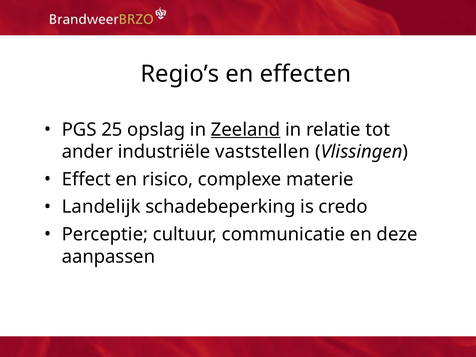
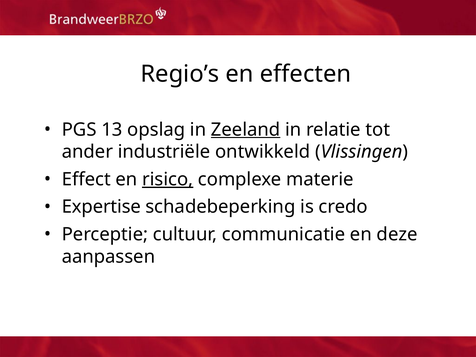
25: 25 -> 13 (112, 130)
vaststellen: vaststellen -> ontwikkeld (263, 152)
risico underline: none -> present (168, 179)
Landelijk: Landelijk -> Expertise (101, 207)
